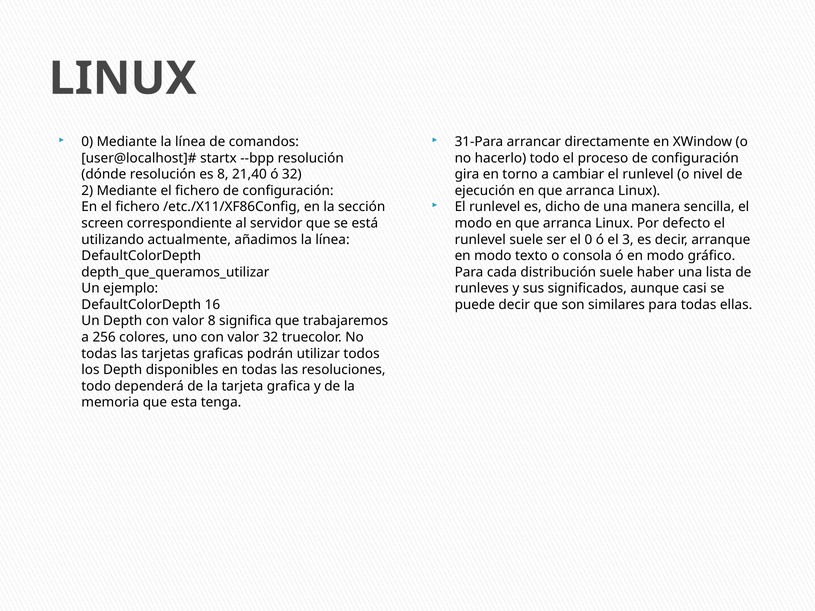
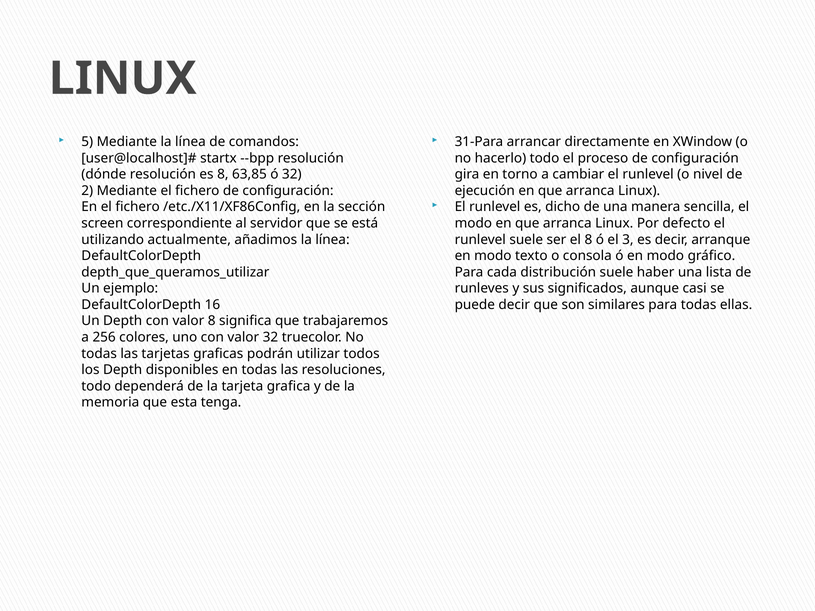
0: 0 -> 5 (87, 142)
21,40: 21,40 -> 63,85 (249, 174)
el 0: 0 -> 8 (588, 240)
